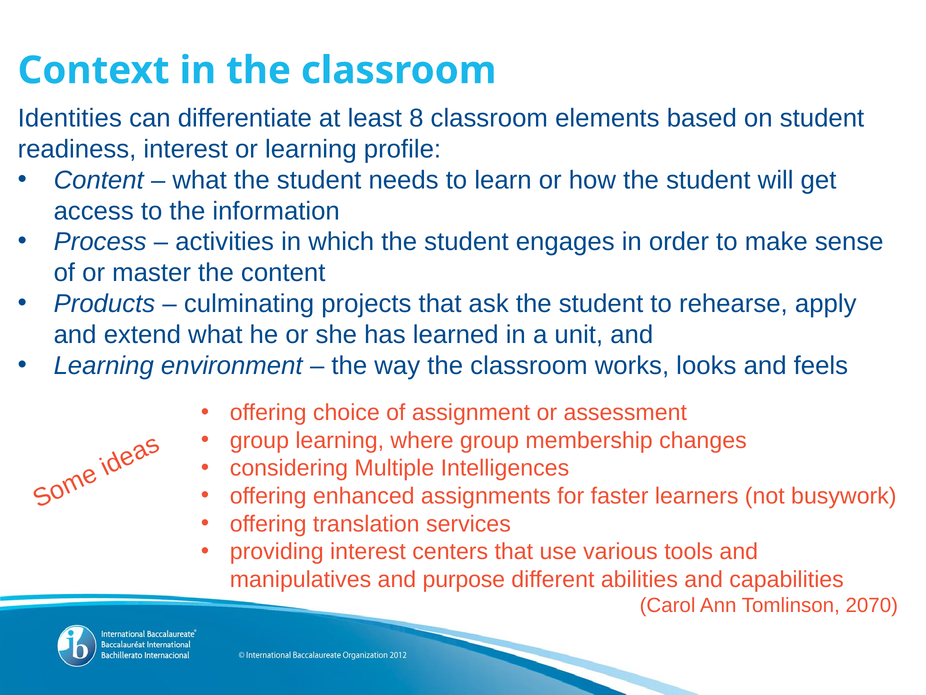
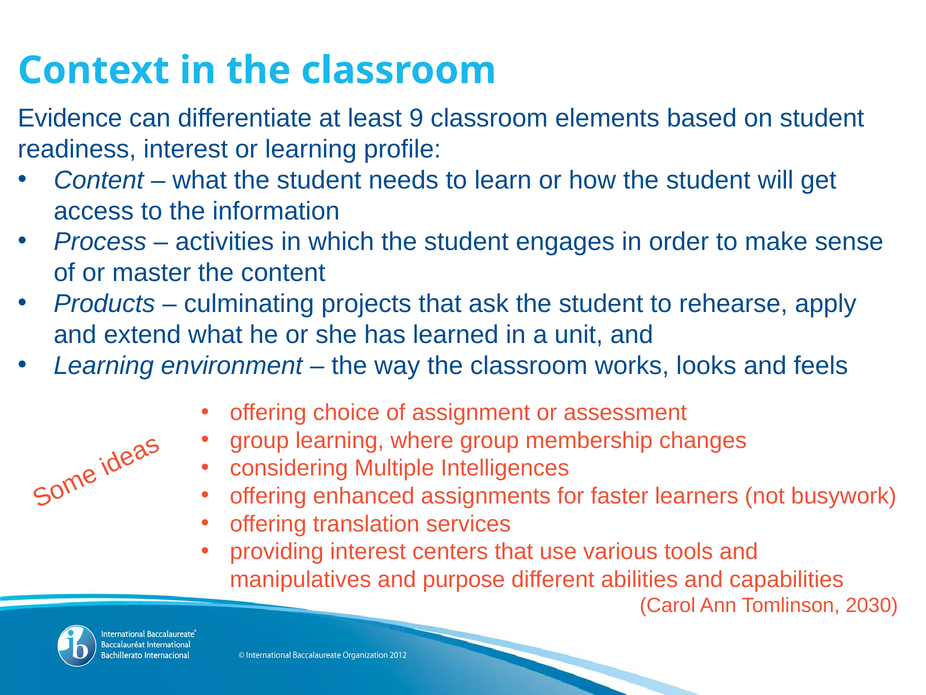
Identities: Identities -> Evidence (70, 118)
8: 8 -> 9 (416, 118)
2070: 2070 -> 2030 (872, 605)
